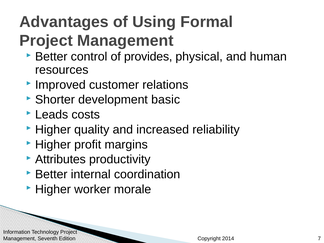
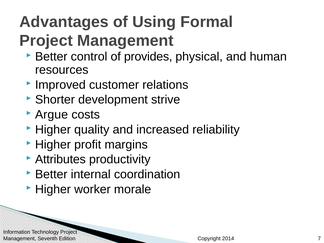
basic: basic -> strive (166, 100)
Leads: Leads -> Argue (52, 115)
